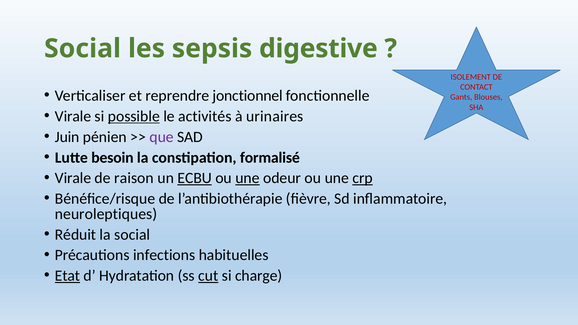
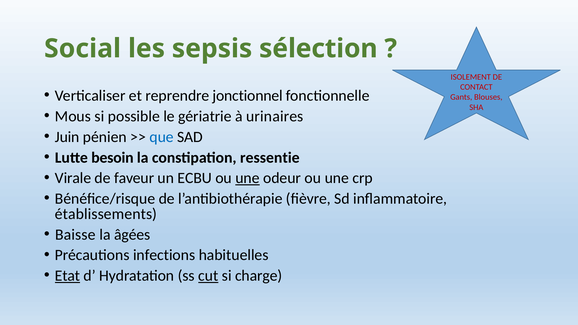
digestive: digestive -> sélection (318, 49)
Virale: Virale -> Mous (73, 116)
possible underline: present -> none (134, 116)
activités: activités -> gériatrie (205, 116)
que colour: purple -> blue (162, 137)
formalisé: formalisé -> ressentie (270, 158)
raison: raison -> faveur (134, 178)
ECBU underline: present -> none (195, 178)
crp underline: present -> none (363, 178)
neuroleptiques: neuroleptiques -> établissements (106, 214)
Réduit: Réduit -> Baisse (75, 235)
la social: social -> âgées (132, 235)
